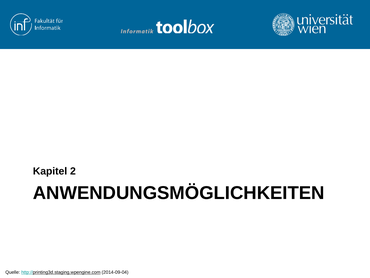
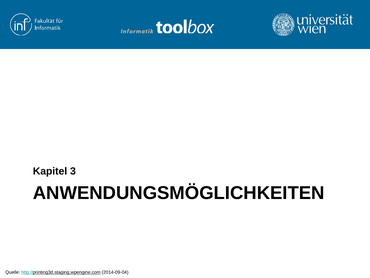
2: 2 -> 3 (73, 171)
